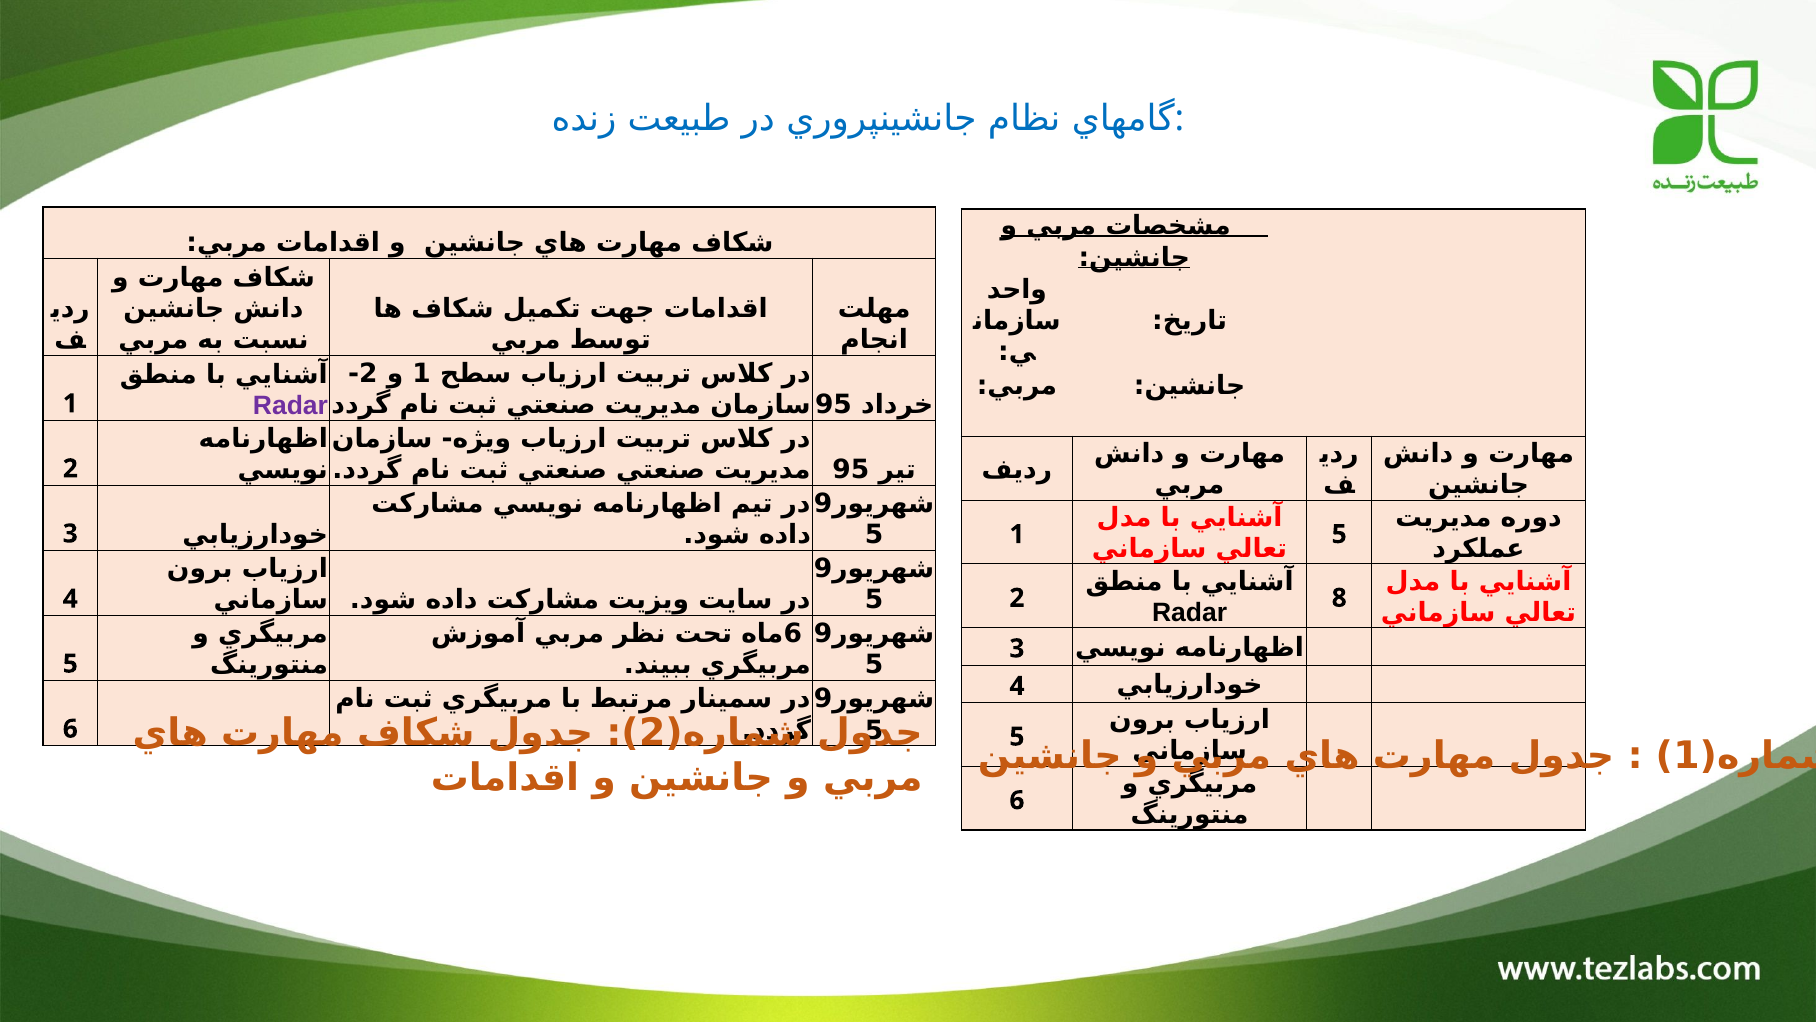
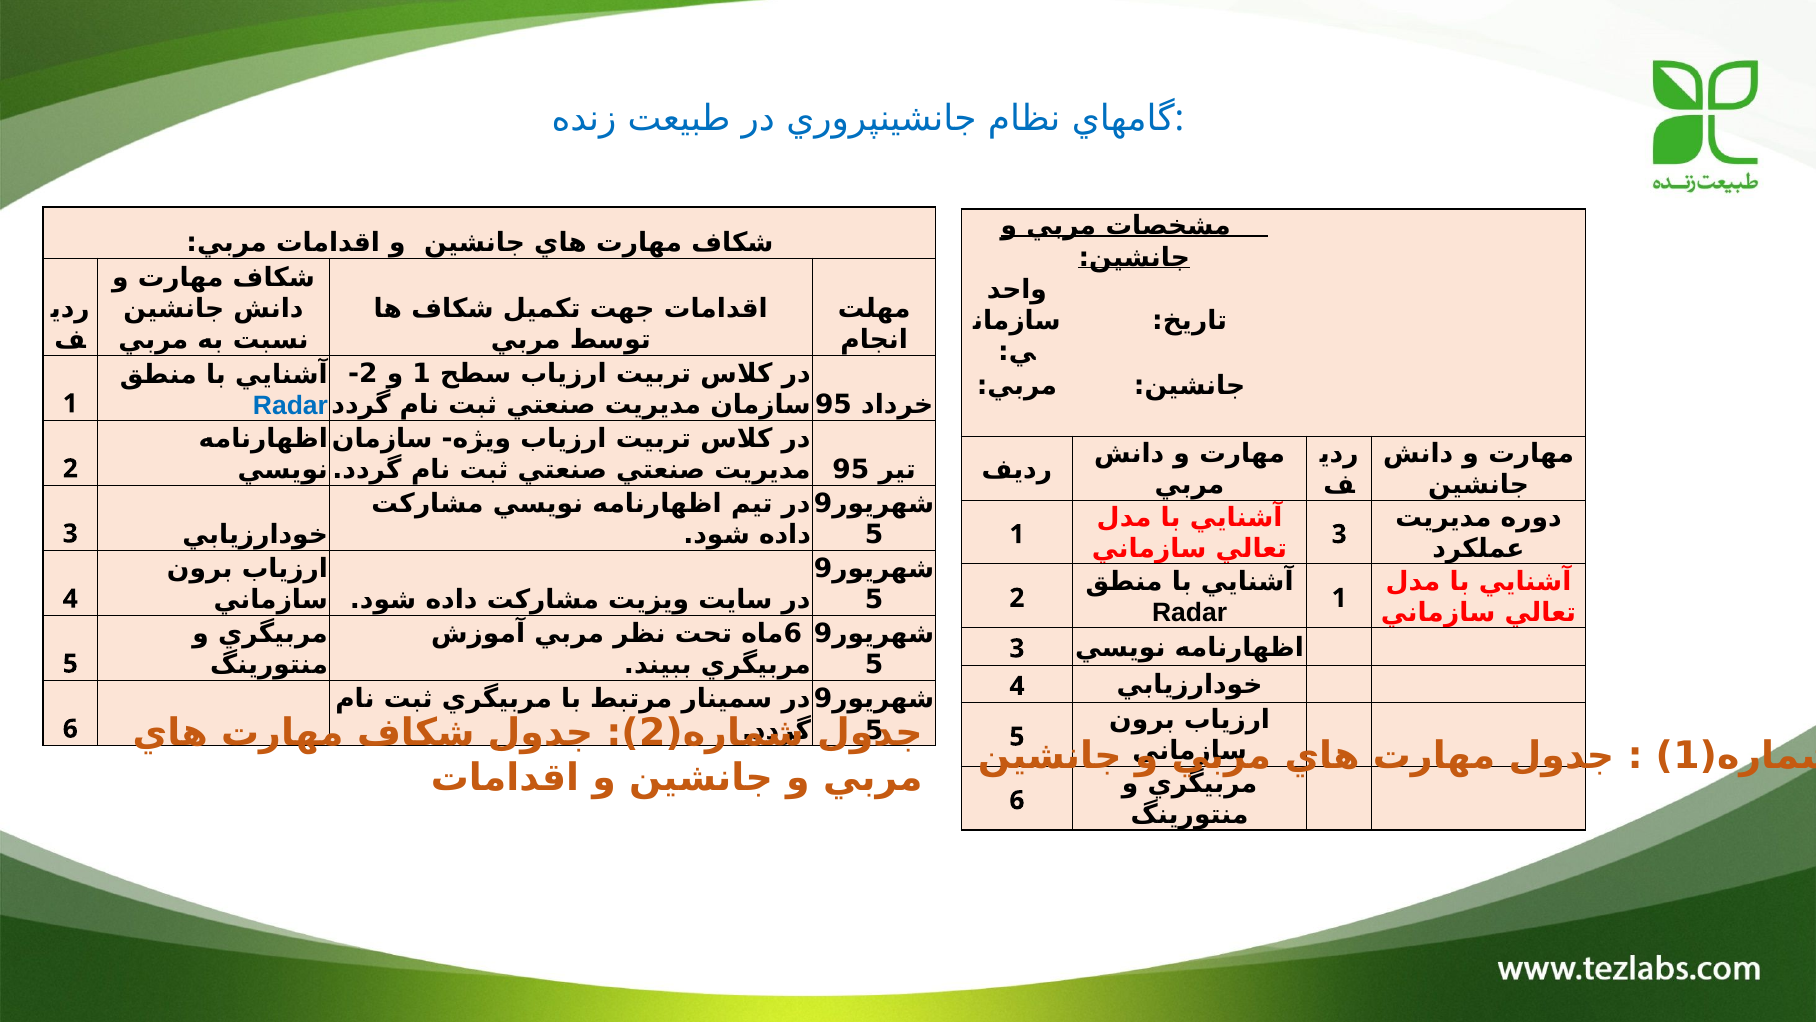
Radar colour: purple -> blue (290, 405)
5: 5 -> 3 (1339, 534)
Radar 8: 8 -> 1 (1339, 598)
